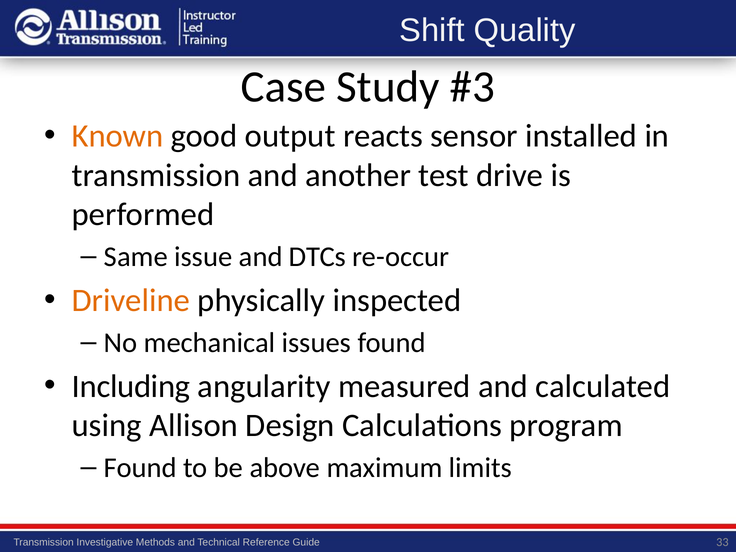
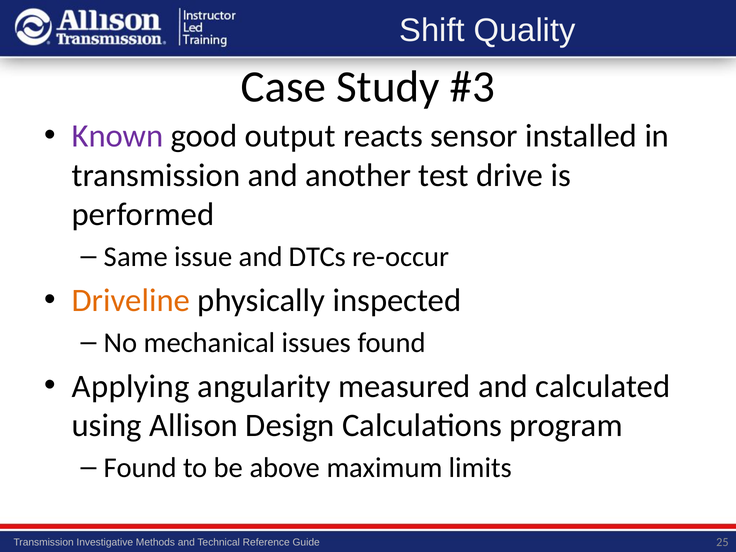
Known colour: orange -> purple (118, 136)
Including: Including -> Applying (131, 386)
33: 33 -> 25 (722, 542)
